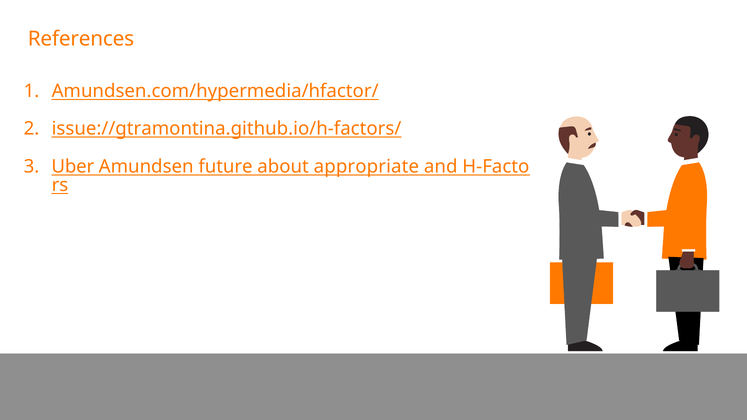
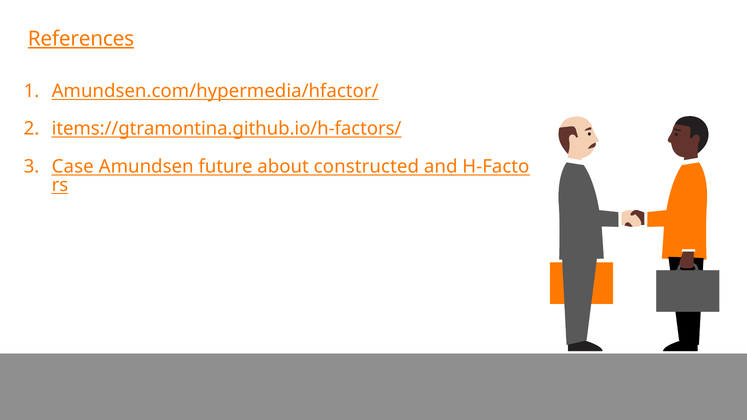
References underline: none -> present (81, 39)
issue://gtramontina.github.io/h-factors/: issue://gtramontina.github.io/h-factors/ -> items://gtramontina.github.io/h-factors/ (227, 129)
Uber: Uber -> Case (73, 167)
appropriate: appropriate -> constructed (366, 167)
